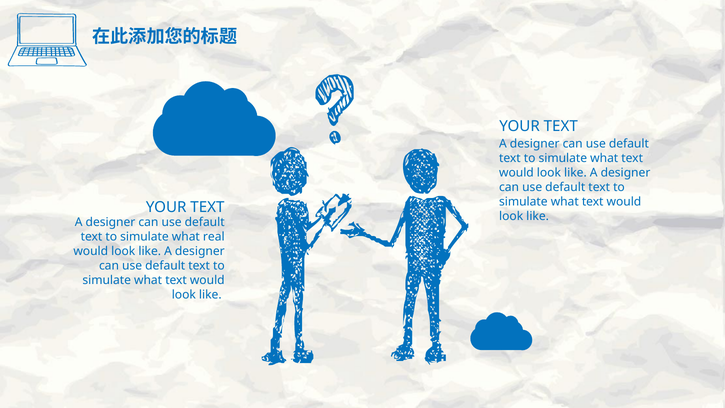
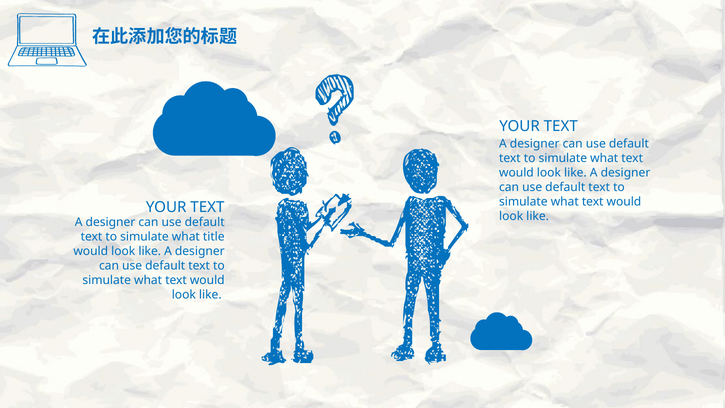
real: real -> title (214, 237)
